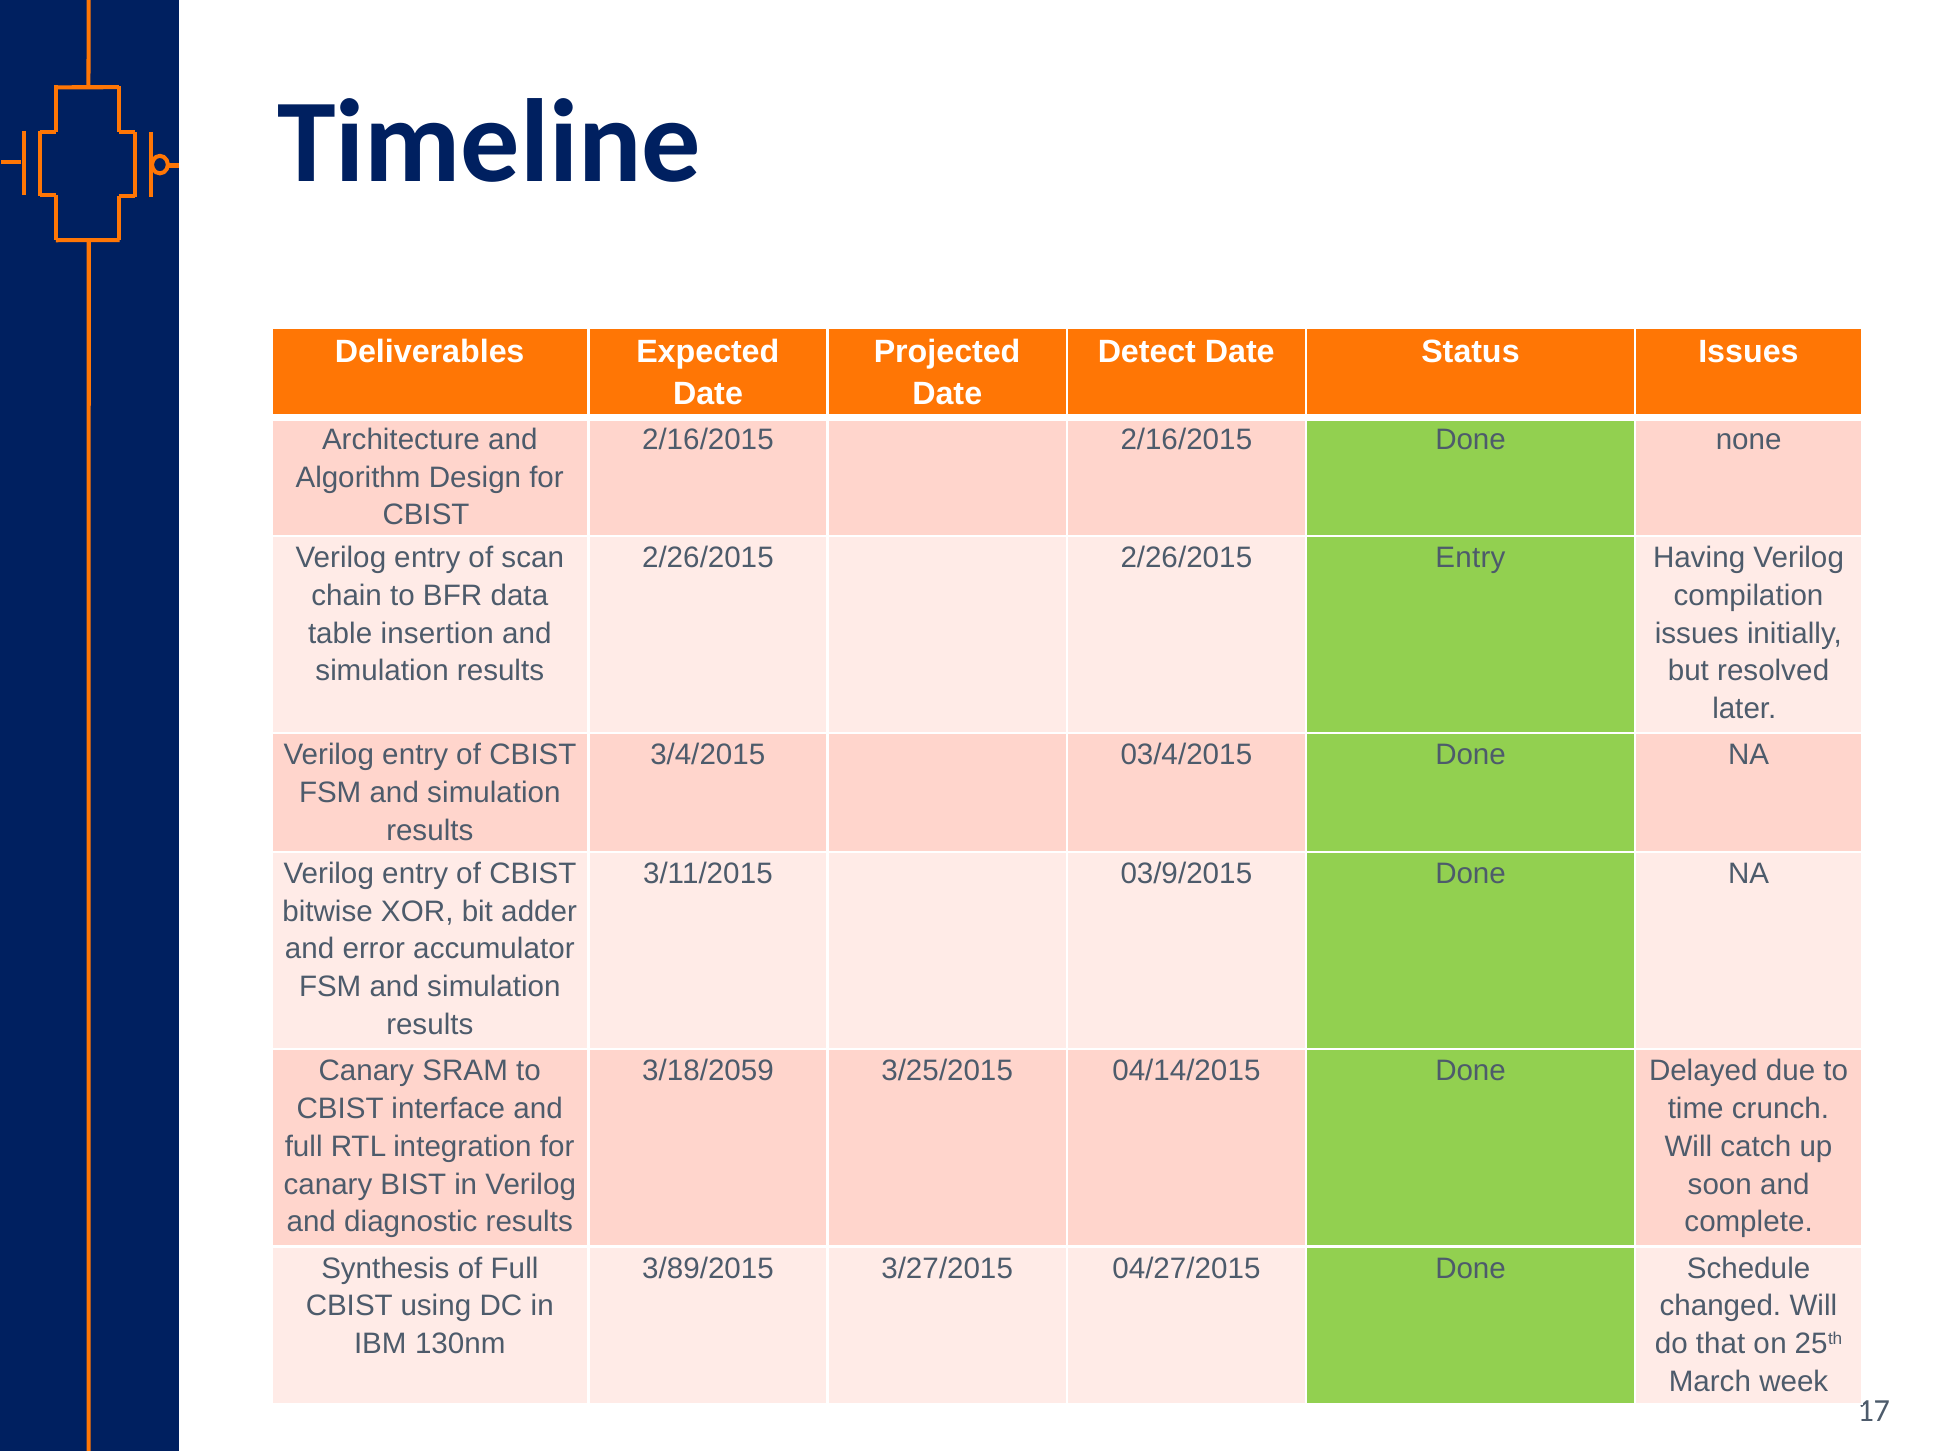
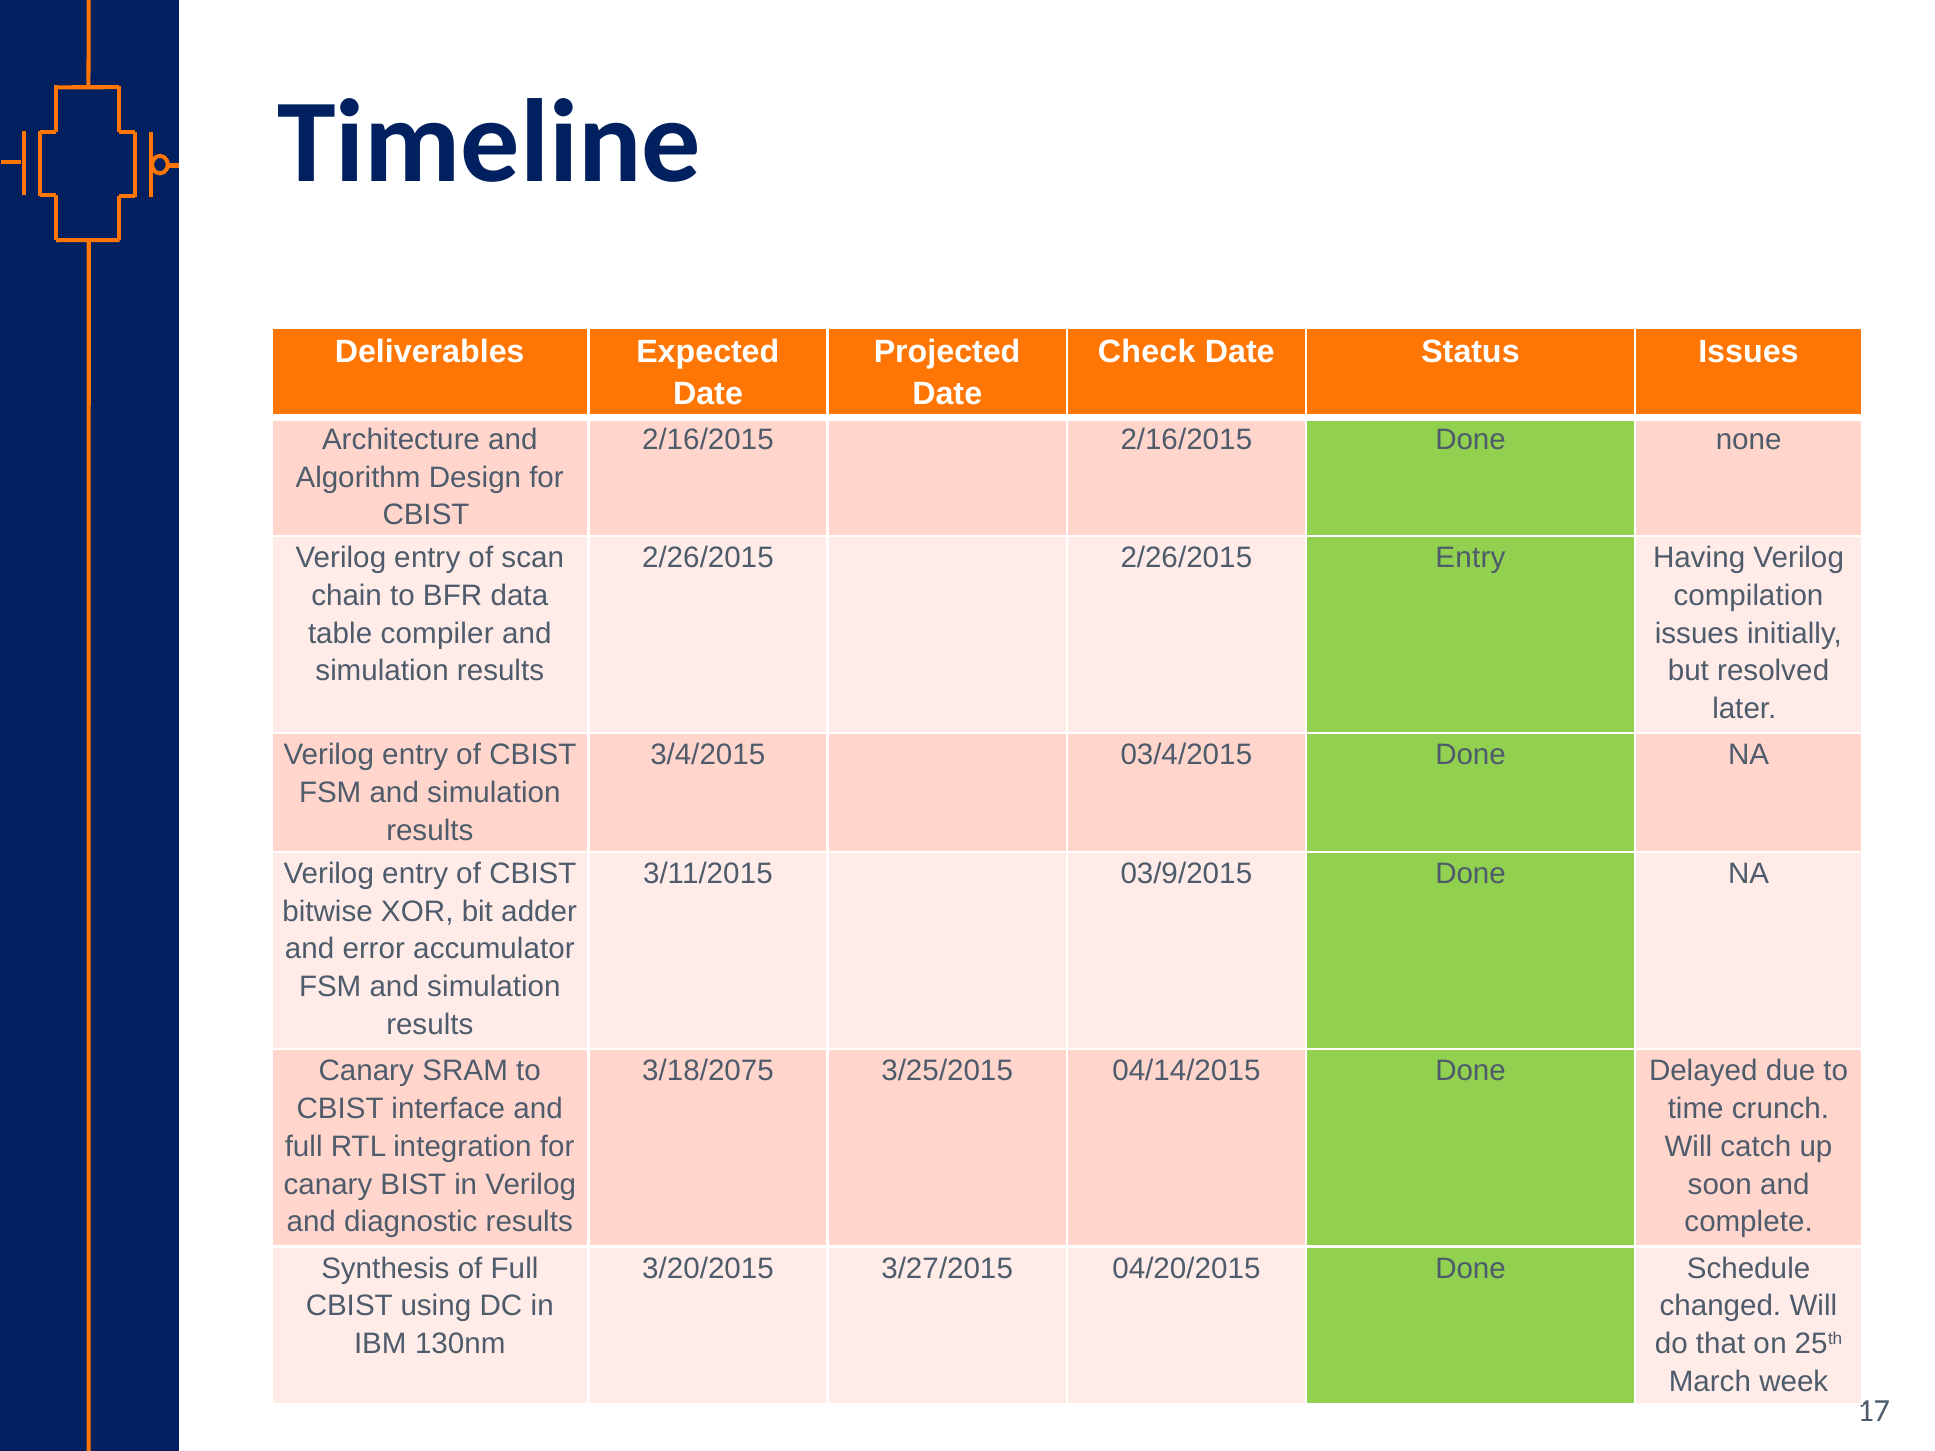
Detect: Detect -> Check (1147, 352)
insertion: insertion -> compiler (437, 634)
3/18/2059: 3/18/2059 -> 3/18/2075 (708, 1071)
3/89/2015: 3/89/2015 -> 3/20/2015 (708, 1268)
04/27/2015: 04/27/2015 -> 04/20/2015 (1186, 1268)
